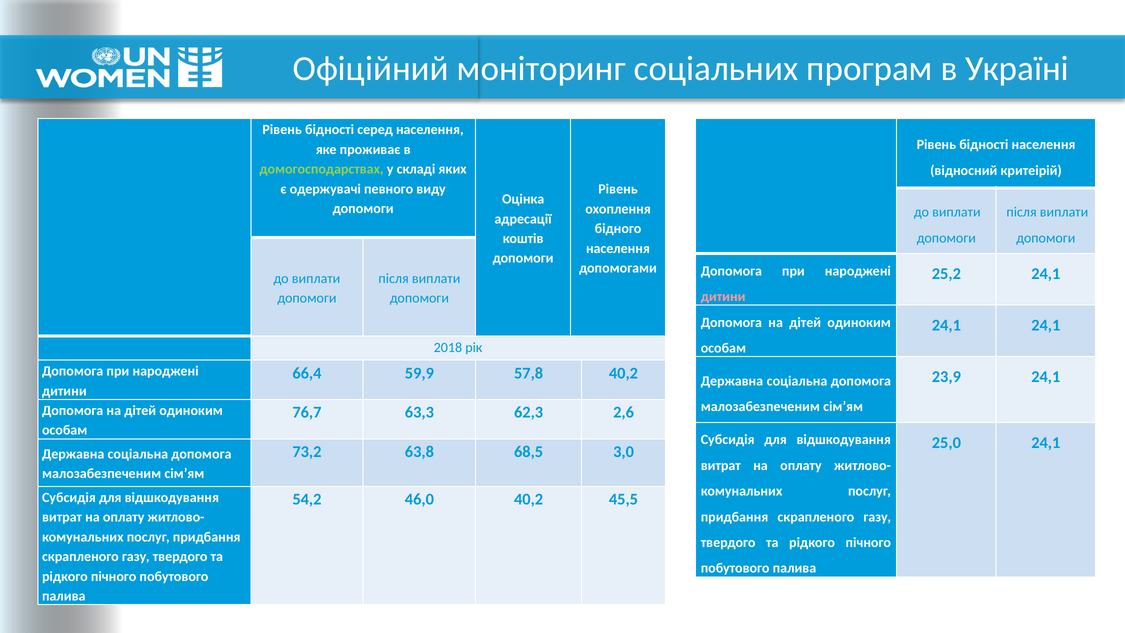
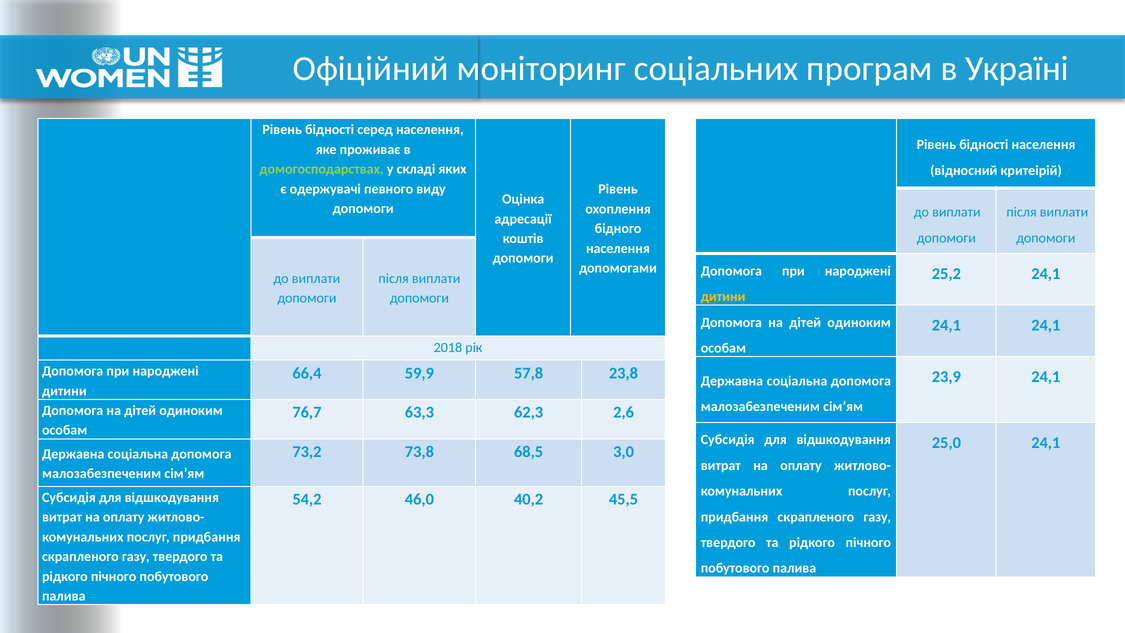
дитини colour: pink -> yellow (723, 297)
57,8 40,2: 40,2 -> 23,8 (623, 373)
63,8: 63,8 -> 73,8 (419, 452)
